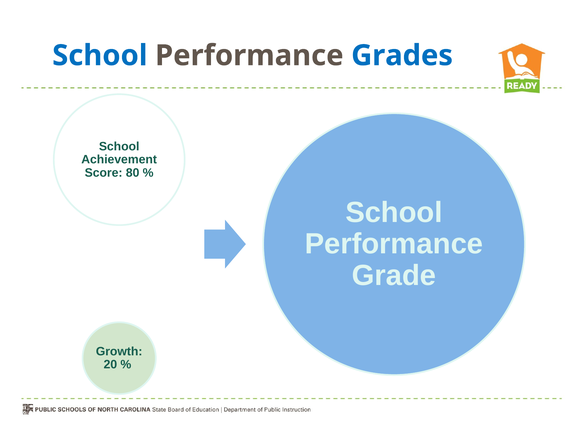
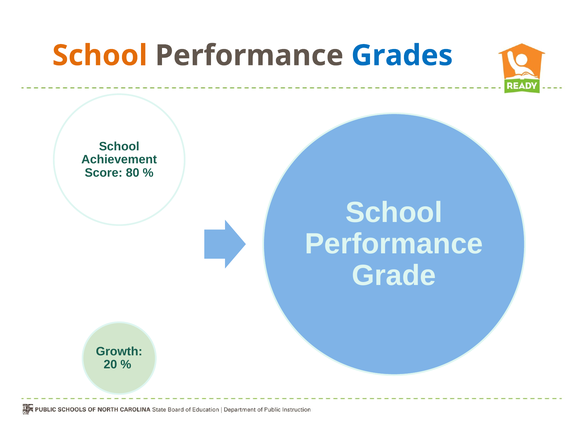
School colour: blue -> orange (100, 56)
